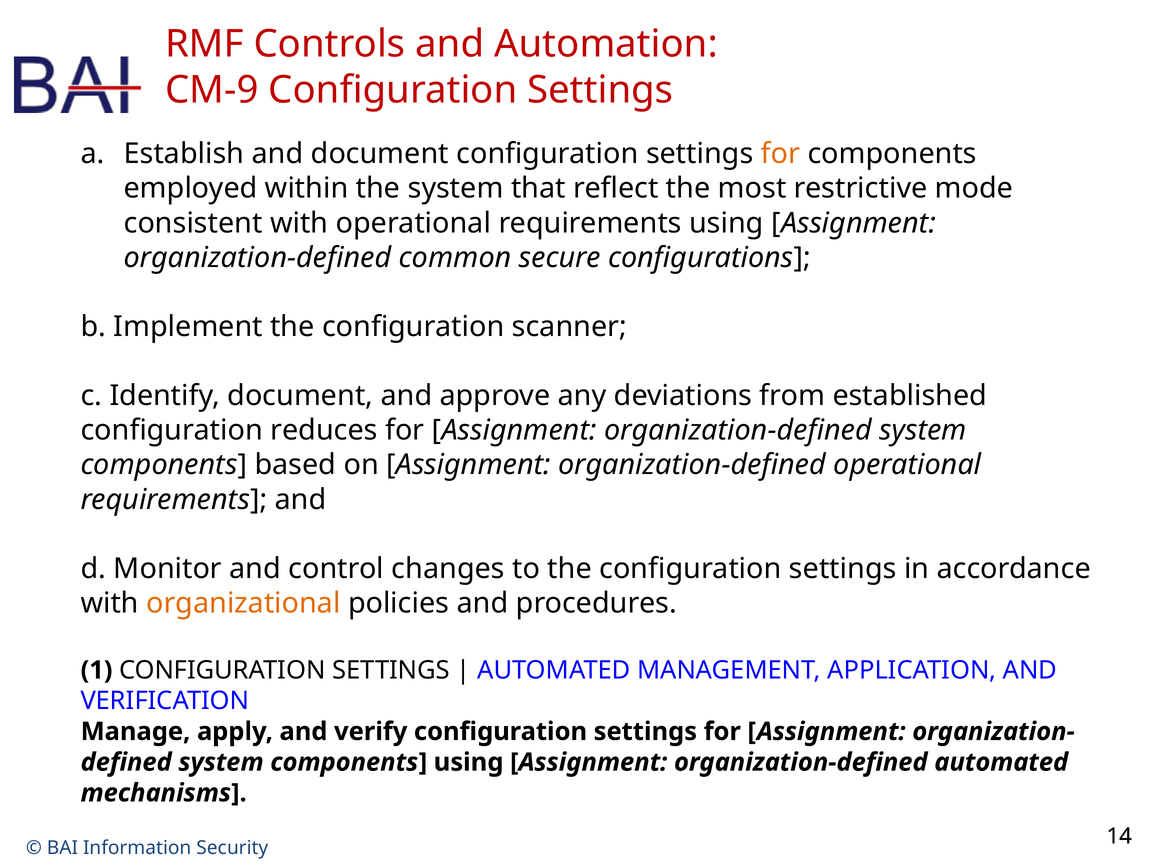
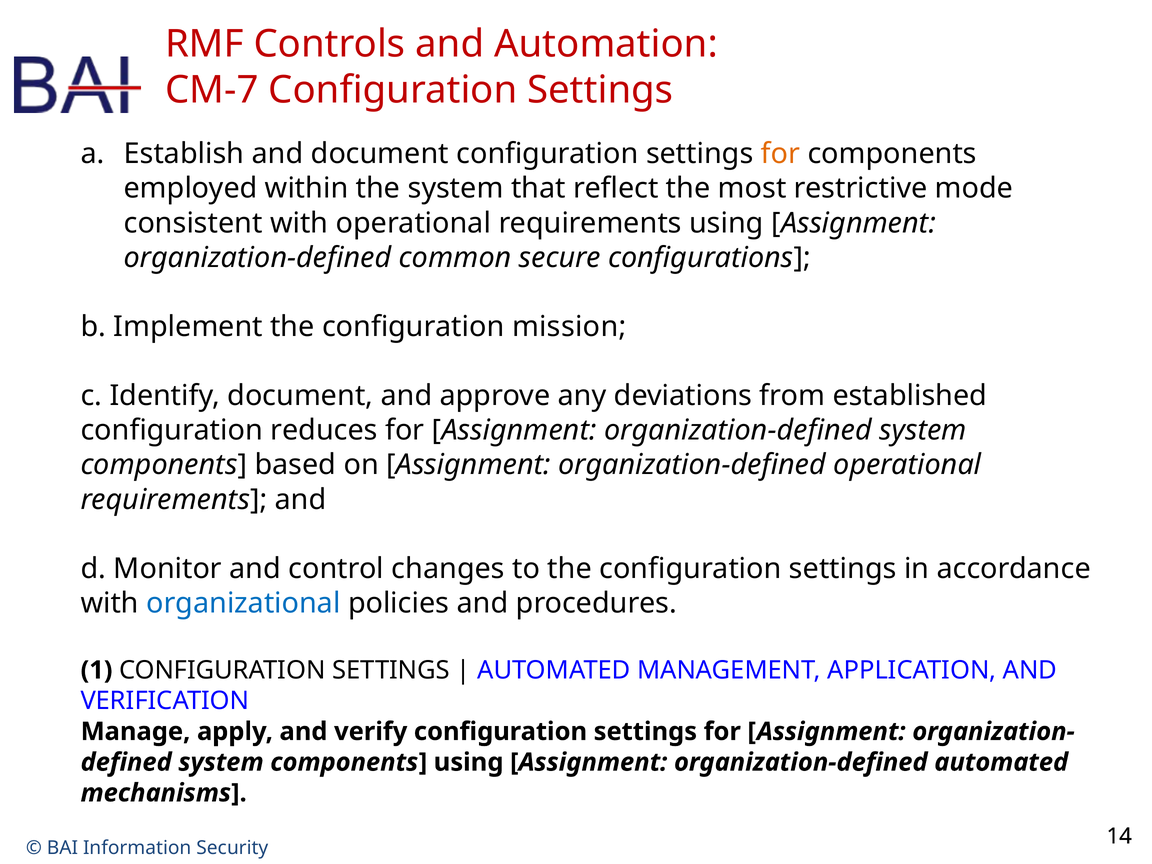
CM-9: CM-9 -> CM-7 (212, 90)
scanner: scanner -> mission (569, 327)
organizational colour: orange -> blue (243, 603)
